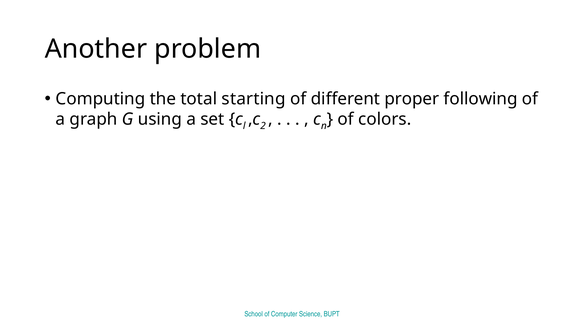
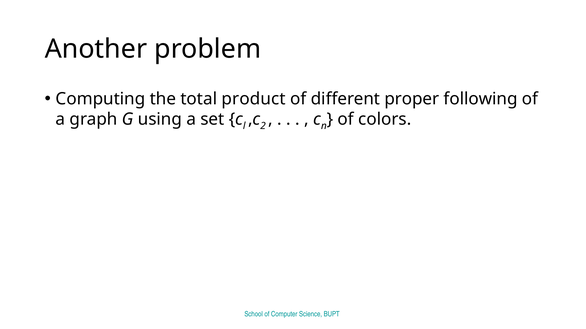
starting: starting -> product (254, 99)
